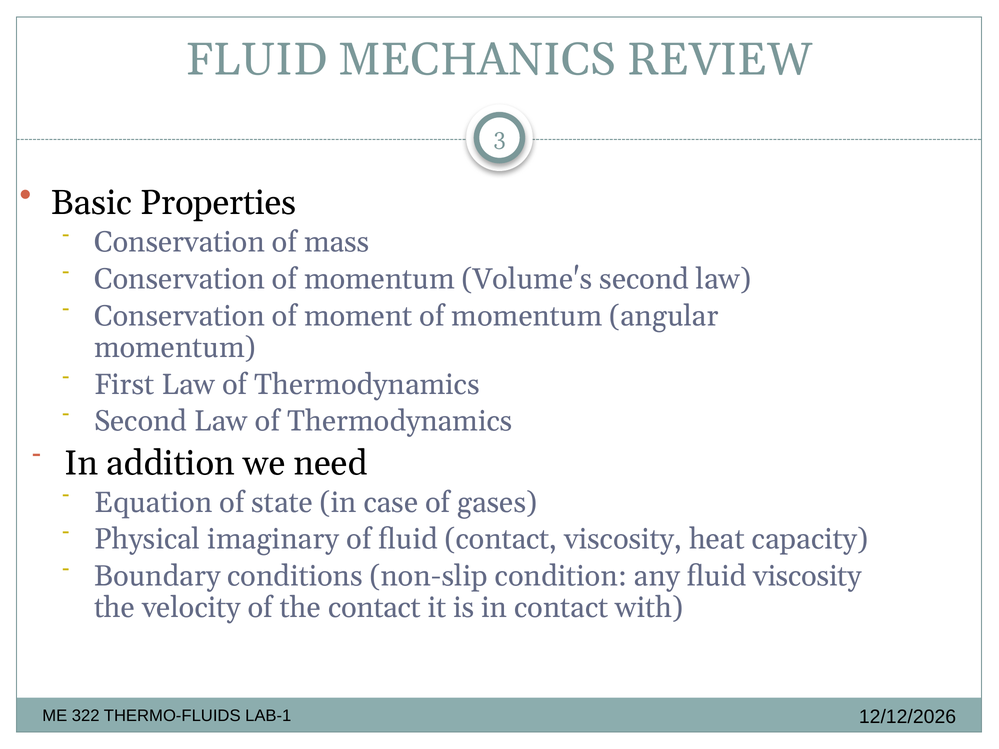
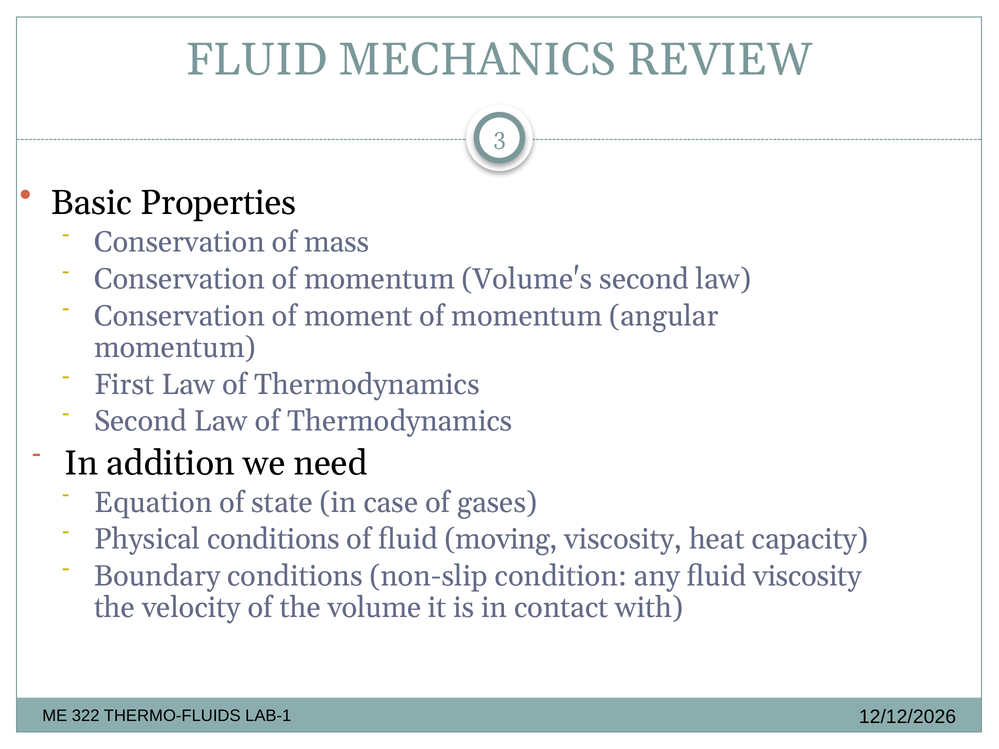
Physical imaginary: imaginary -> conditions (274, 540)
fluid contact: contact -> moving (501, 540)
the contact: contact -> volume (375, 608)
